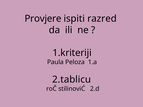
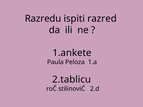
Provjere: Provjere -> Razredu (43, 19)
1.kriteriji: 1.kriteriji -> 1.ankete (72, 53)
